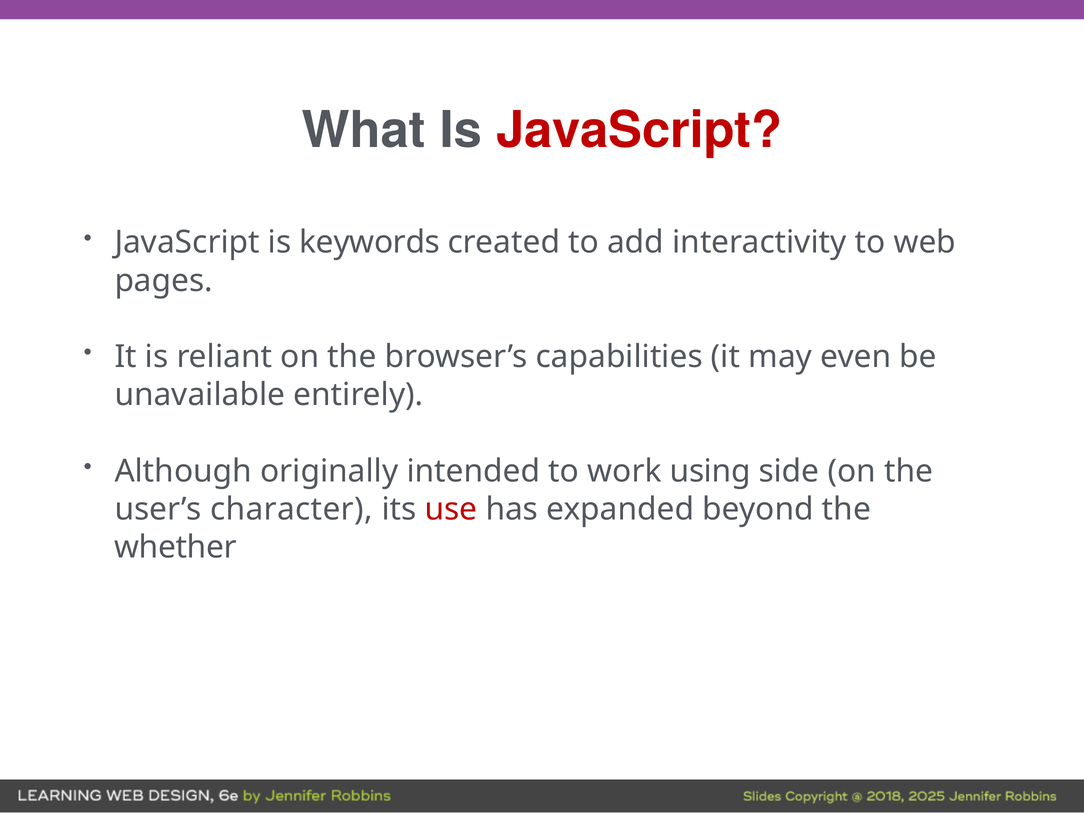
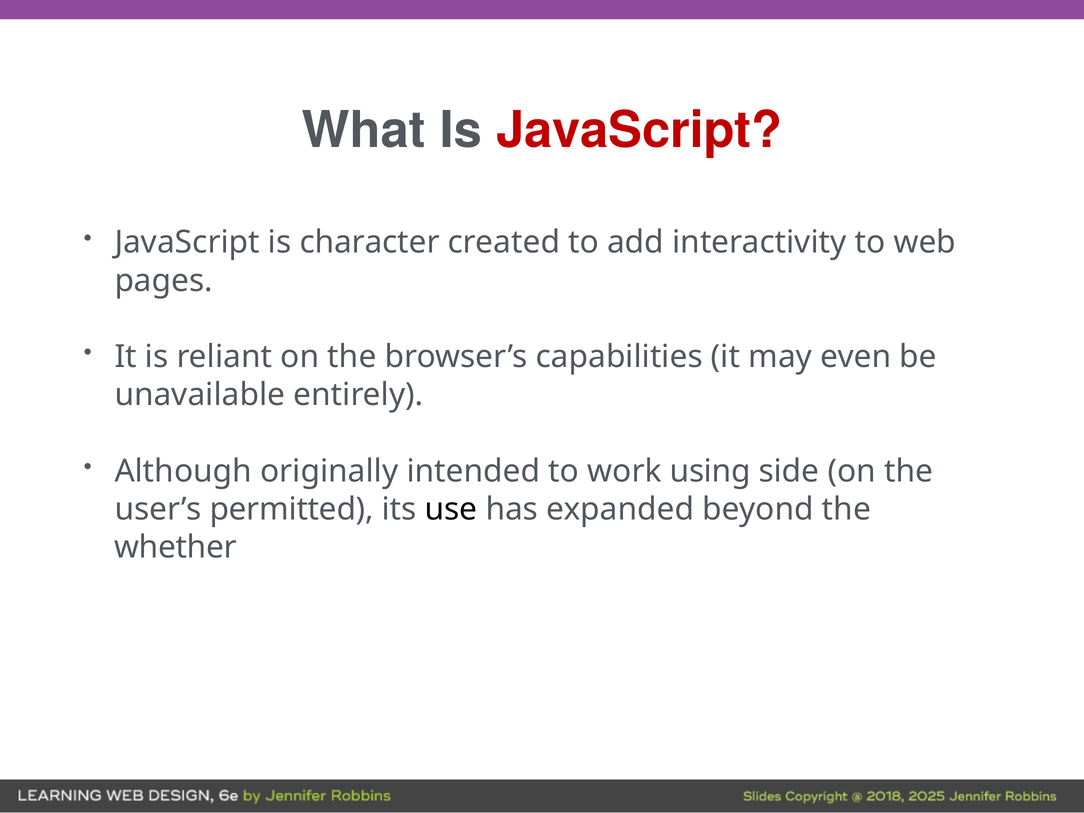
keywords: keywords -> character (370, 243)
character: character -> permitted (292, 509)
use colour: red -> black (451, 509)
